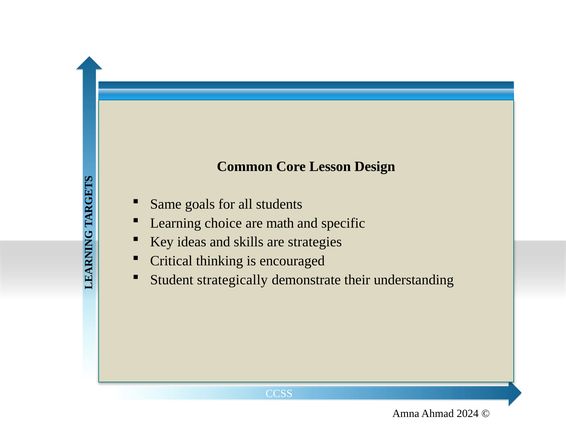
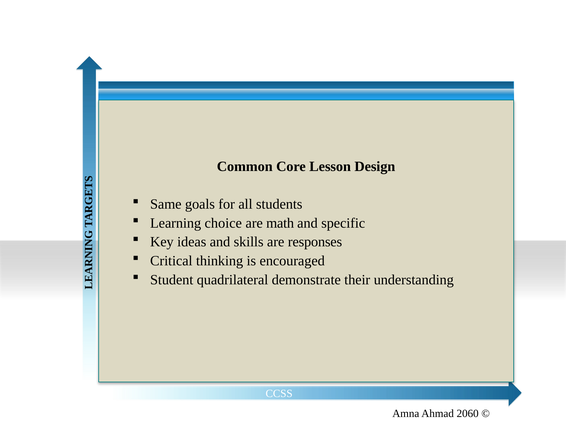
strategies: strategies -> responses (315, 242)
strategically: strategically -> quadrilateral (233, 279)
2024: 2024 -> 2060 (468, 413)
